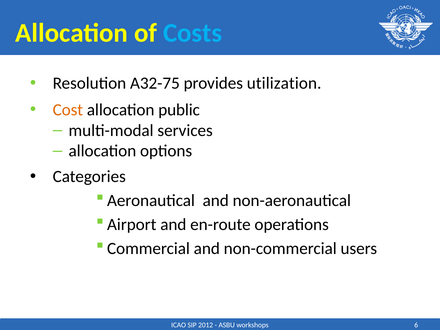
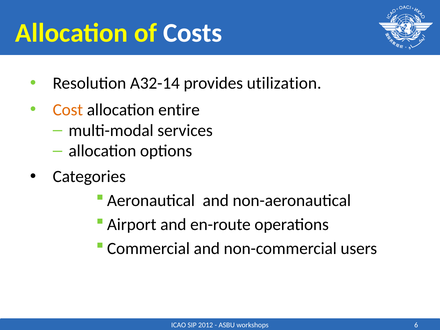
Costs colour: light blue -> white (193, 33)
A32-75: A32-75 -> A32-14 (155, 83)
public: public -> entire (179, 110)
